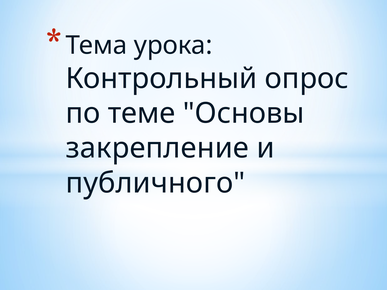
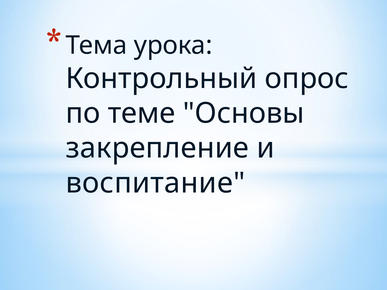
публичного: публичного -> воспитание (155, 183)
